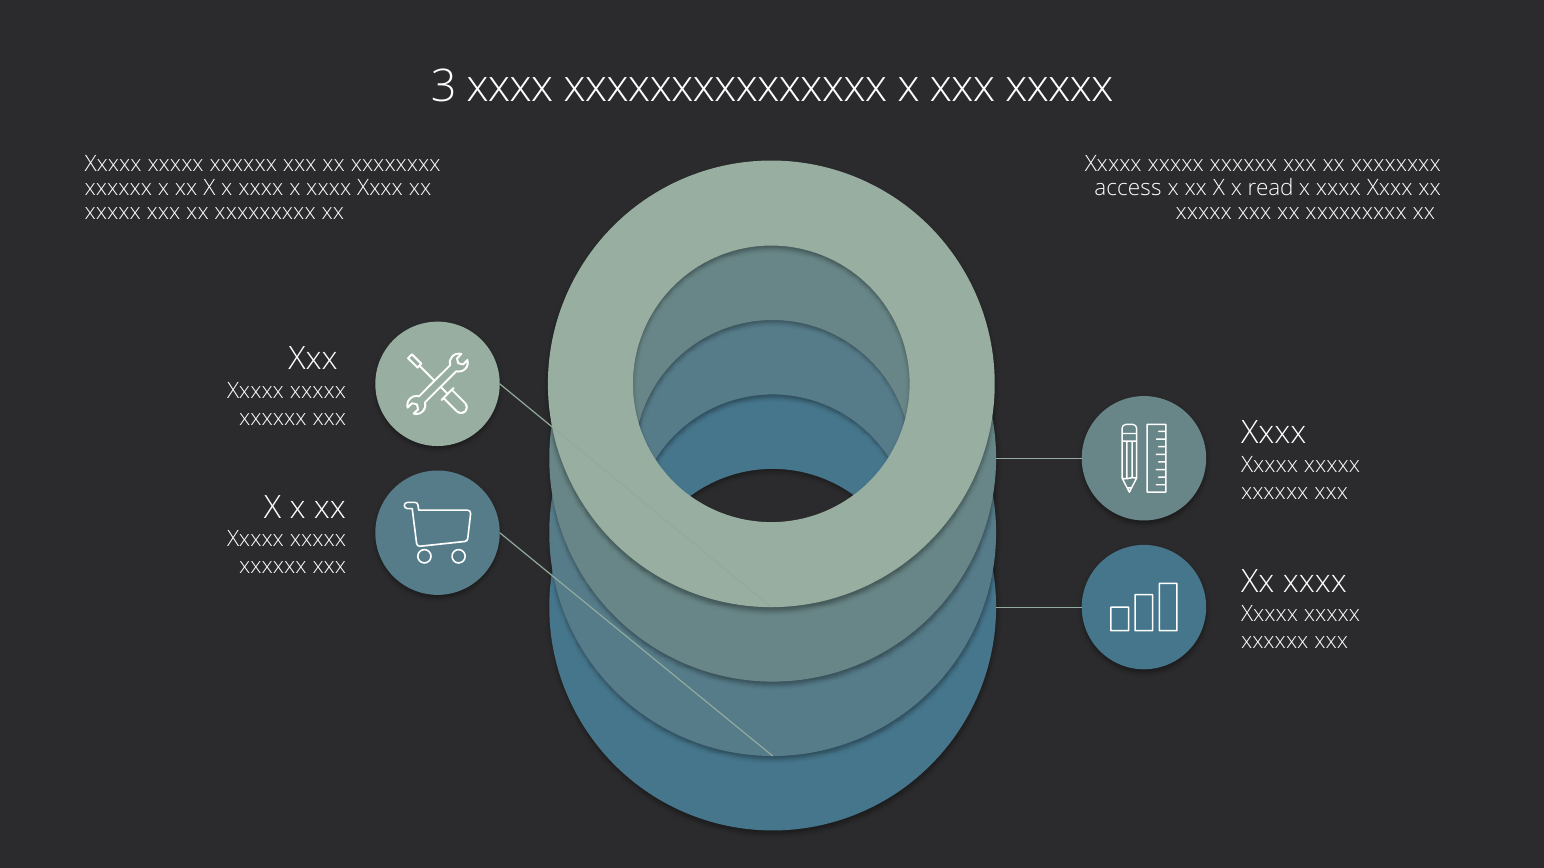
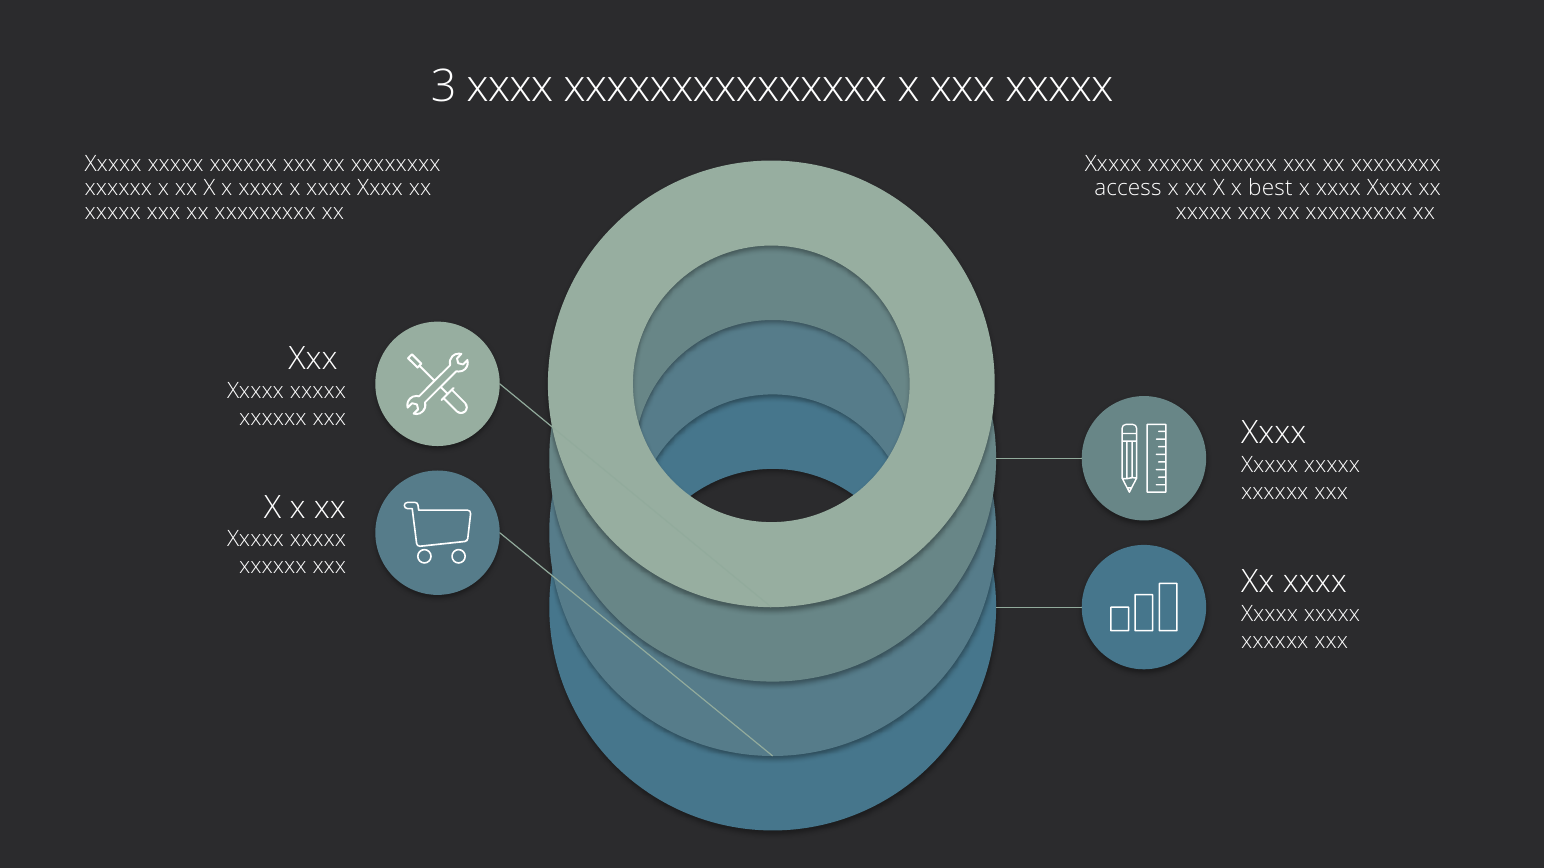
read: read -> best (1270, 189)
